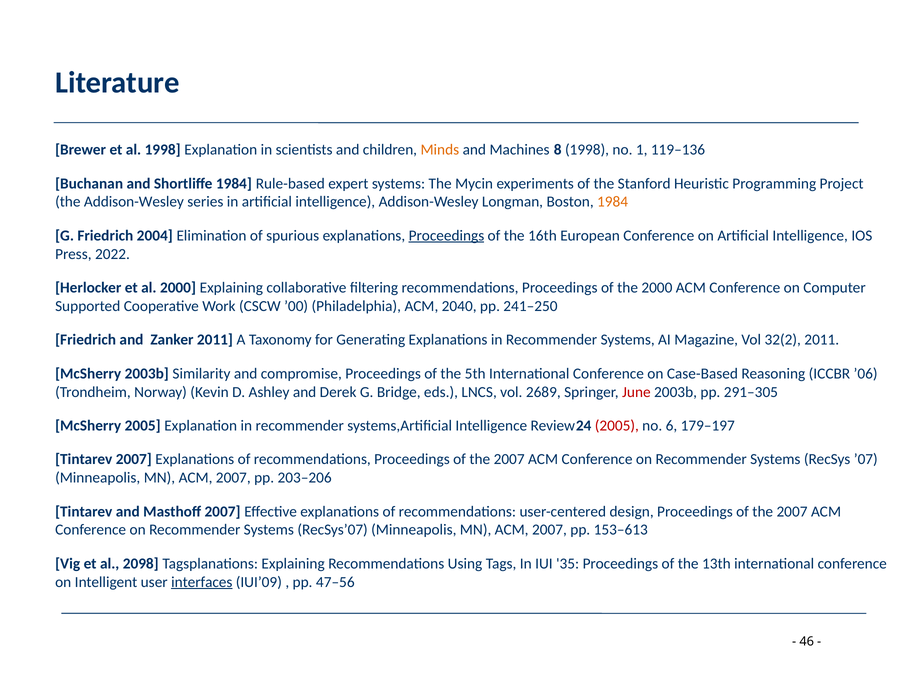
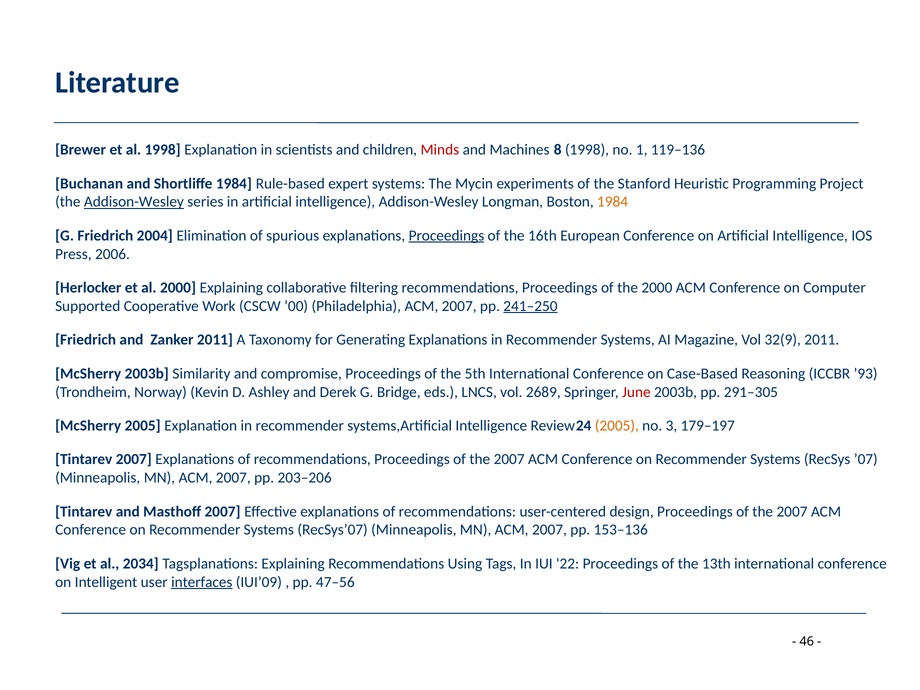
Minds colour: orange -> red (440, 150)
Addison-Wesley underline: none -> present (134, 202)
2022: 2022 -> 2006 (112, 254)
Philadelphia ACM 2040: 2040 -> 2007 (459, 306)
241–250 underline: none -> present (530, 306)
32(2: 32(2 -> 32(9 (783, 340)
’06: ’06 -> ’93 (866, 374)
2005 colour: red -> orange (617, 426)
6: 6 -> 3 (671, 426)
153–613: 153–613 -> 153–136 (621, 530)
2098: 2098 -> 2034 (141, 564)
35: 35 -> 22 (568, 564)
